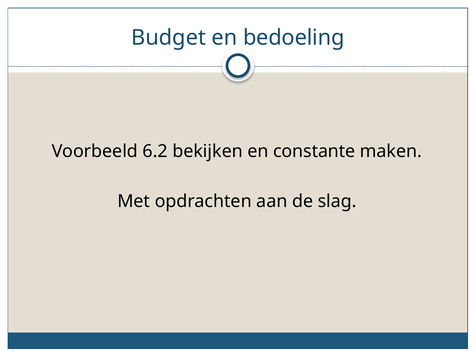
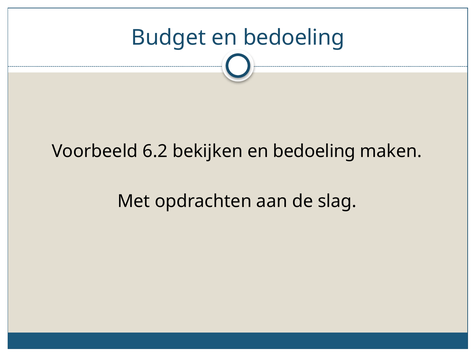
bekijken en constante: constante -> bedoeling (314, 151)
